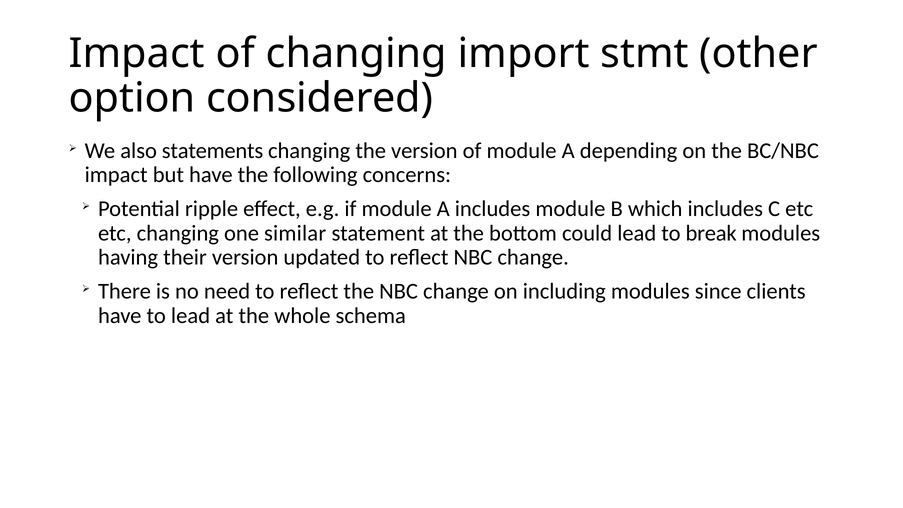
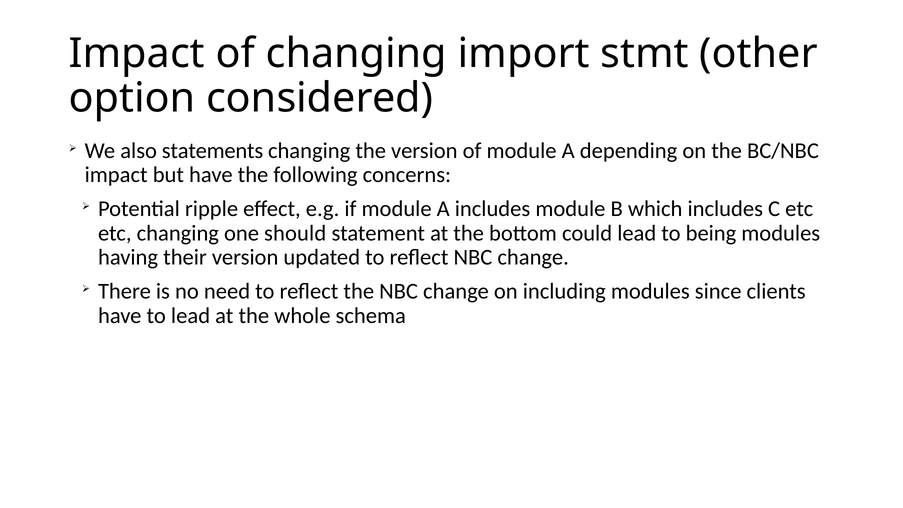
similar: similar -> should (295, 233)
break: break -> being (711, 233)
